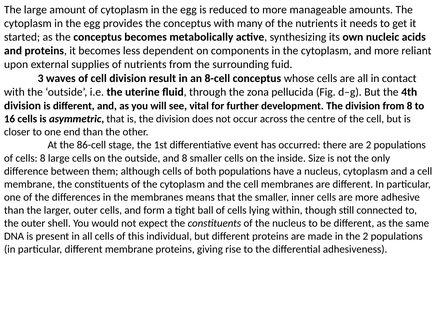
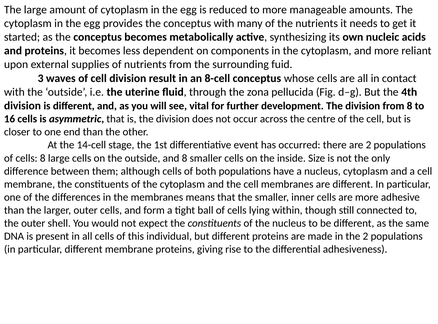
86-cell: 86-cell -> 14-cell (91, 145)
